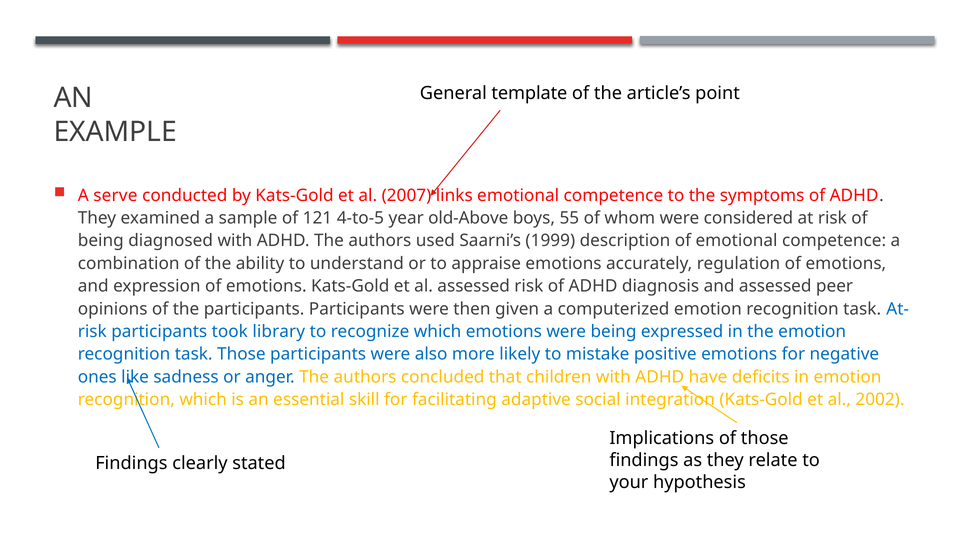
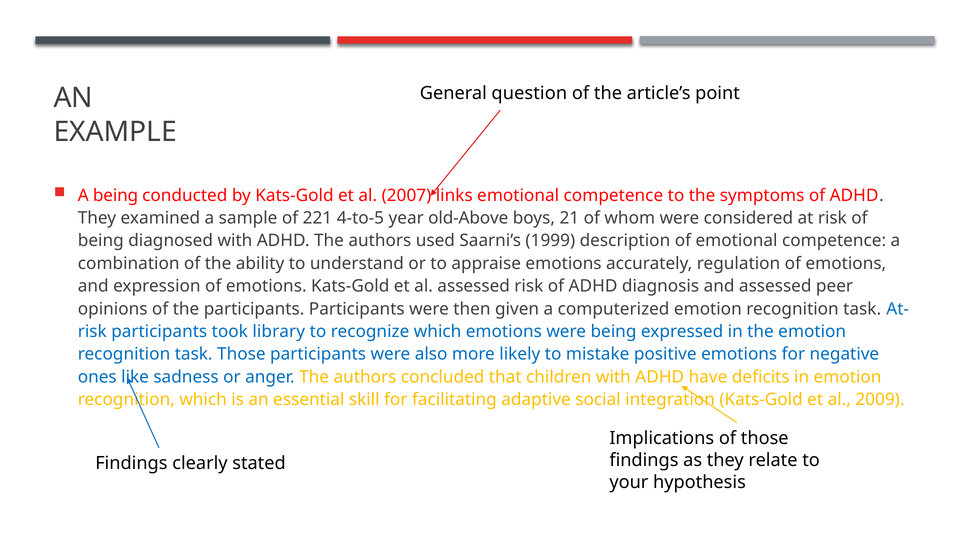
template: template -> question (529, 93)
A serve: serve -> being (116, 195)
121: 121 -> 221 (317, 218)
55: 55 -> 21 (569, 218)
2002: 2002 -> 2009 (880, 399)
